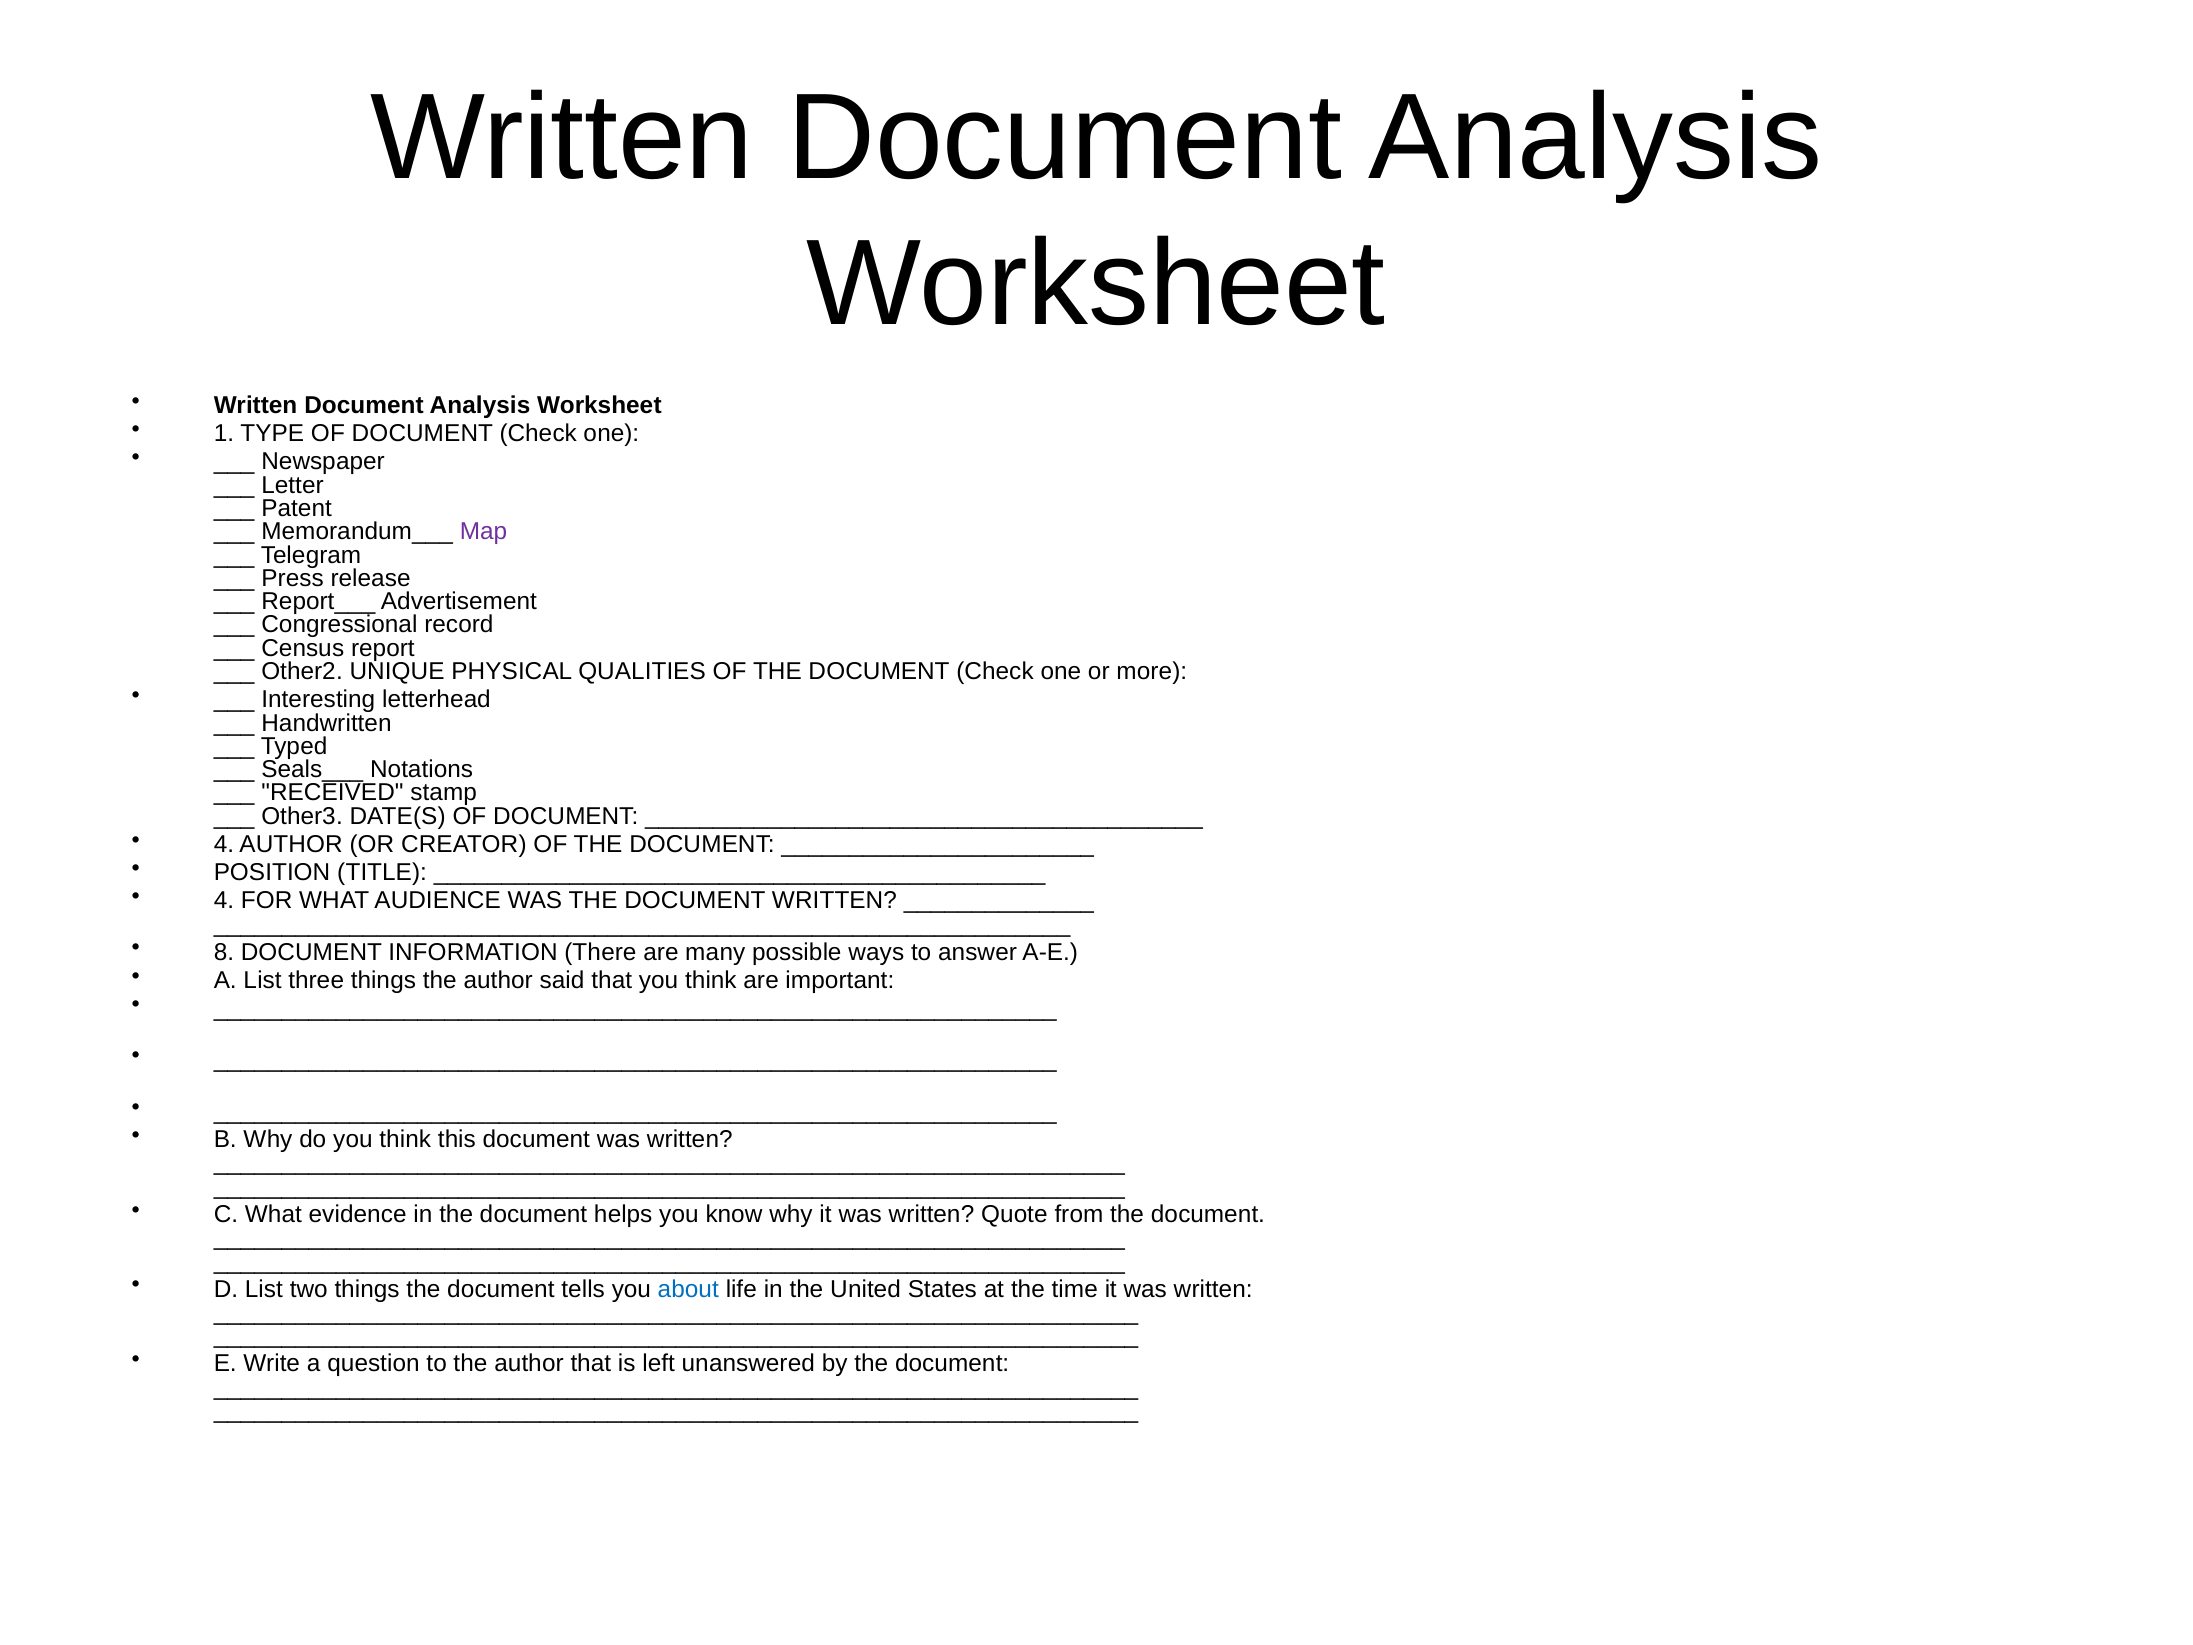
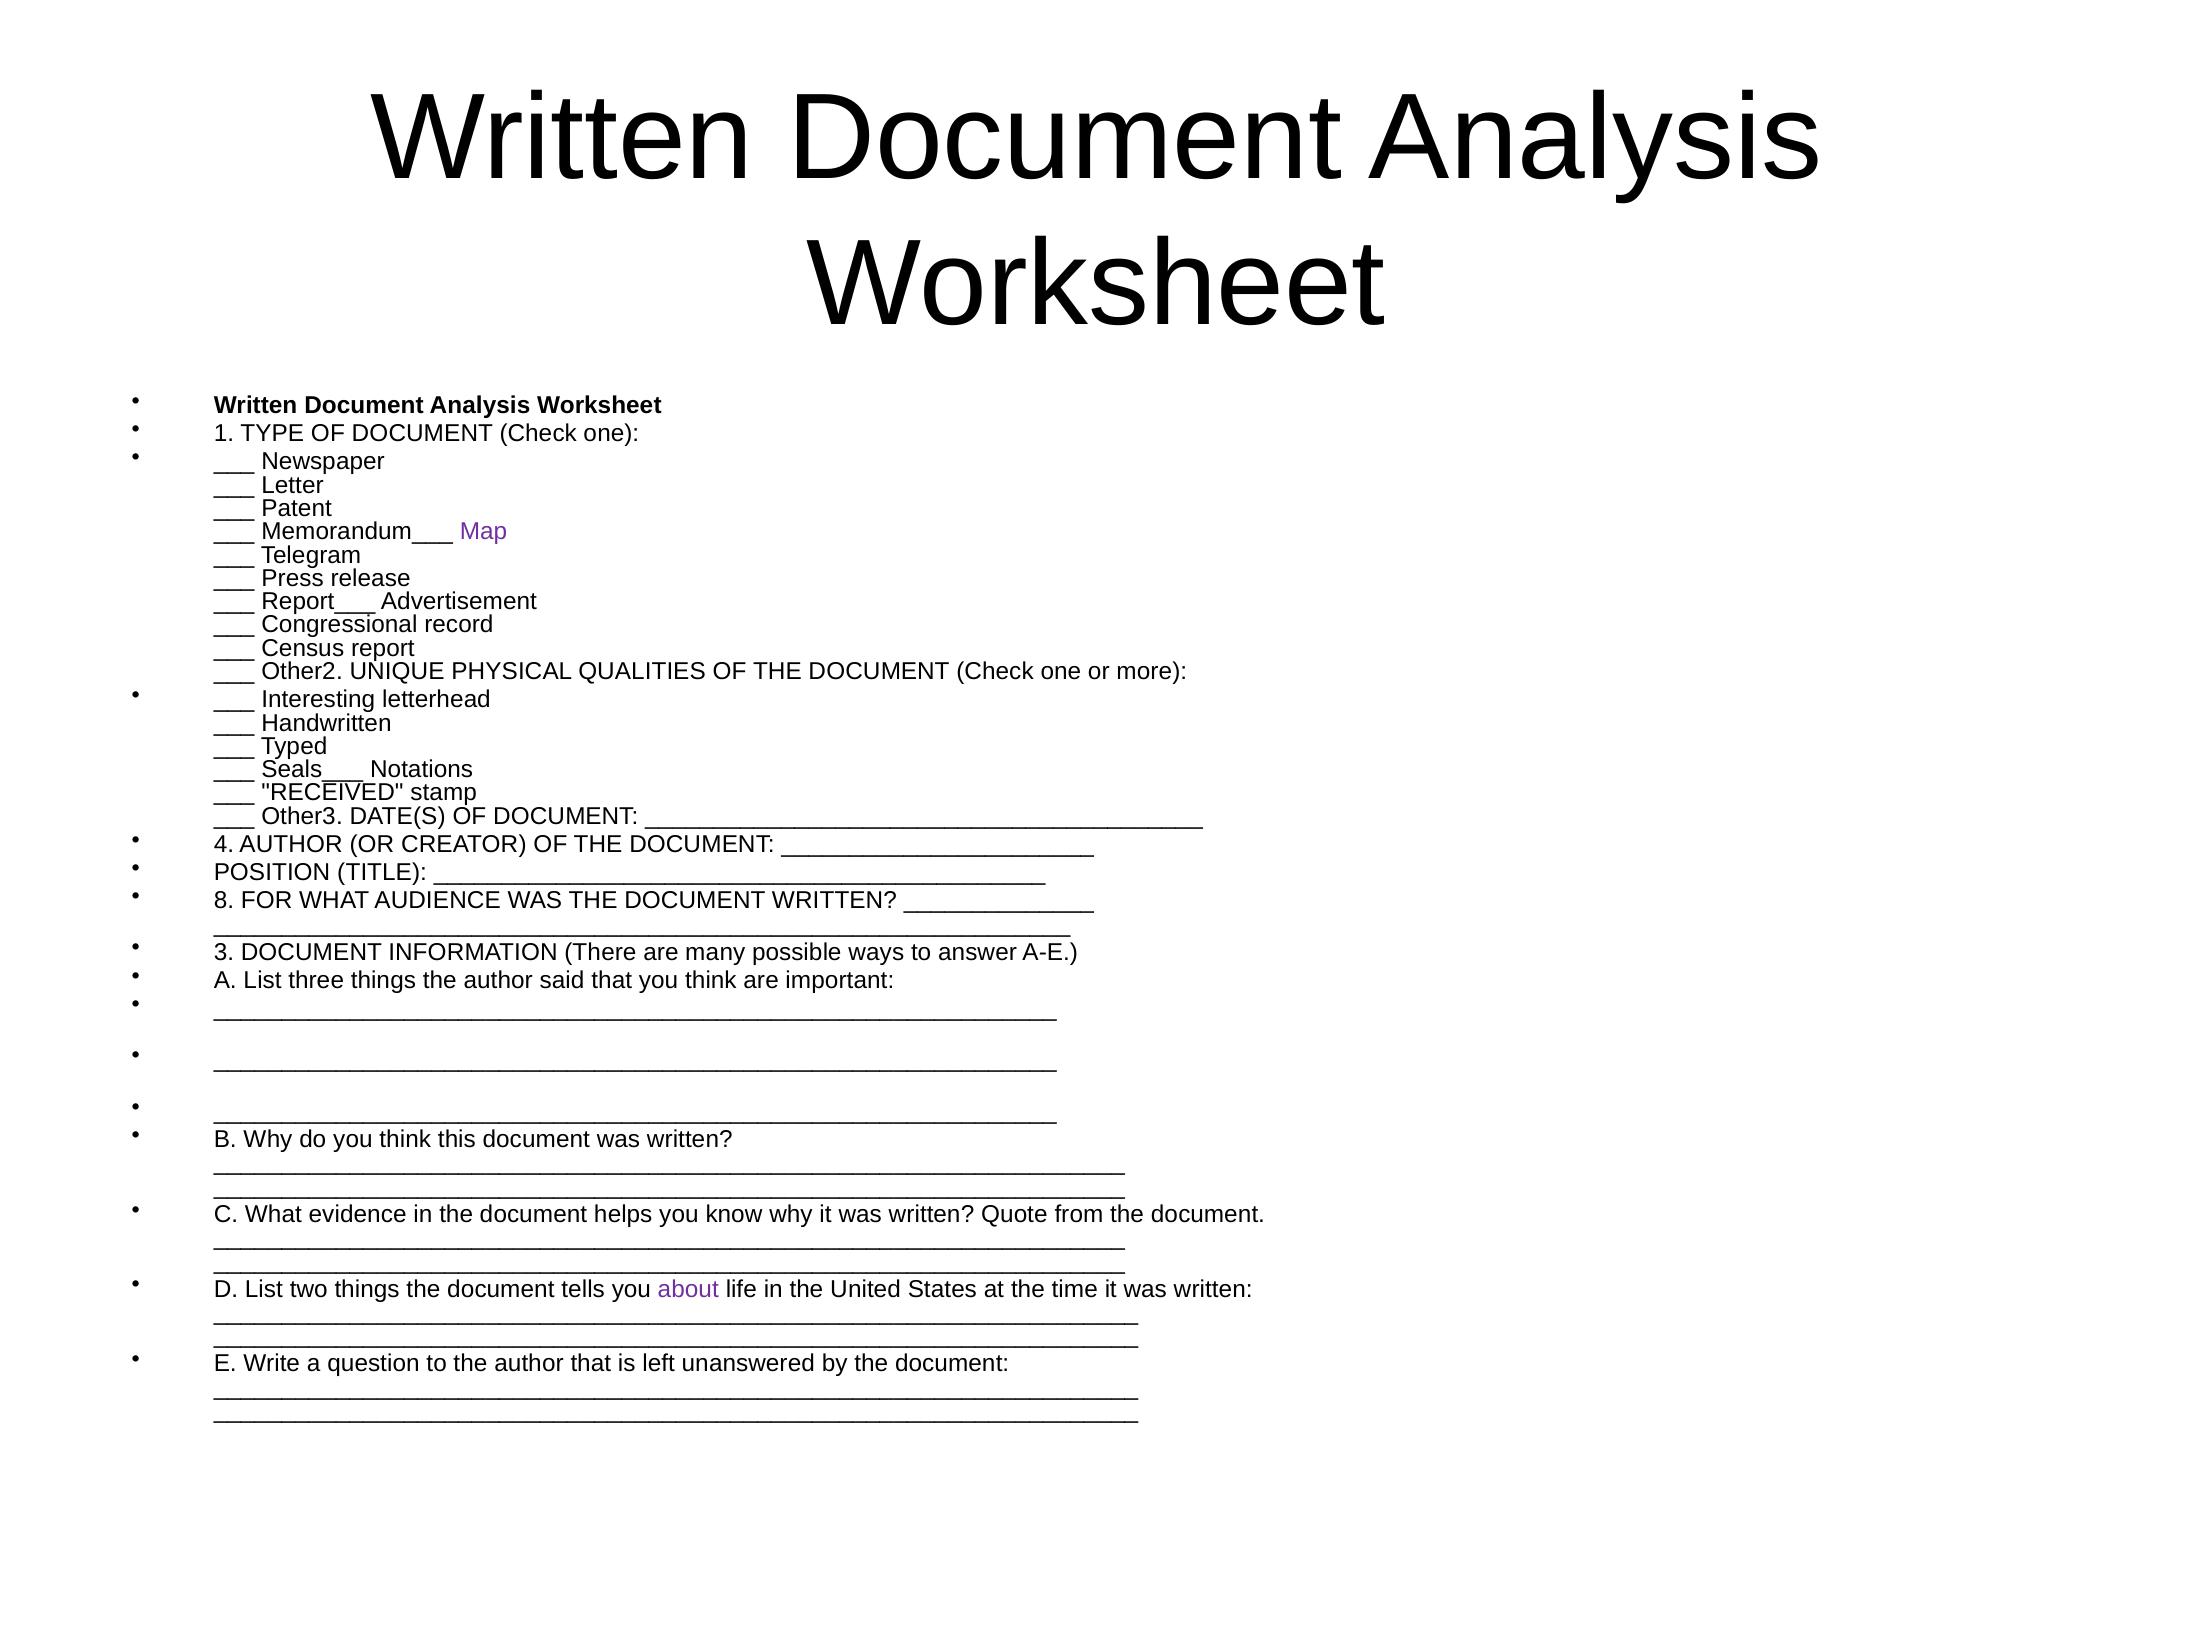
4: 4 -> 8 (224, 901)
8: 8 -> 3 (224, 952)
about colour: blue -> purple (688, 1289)
